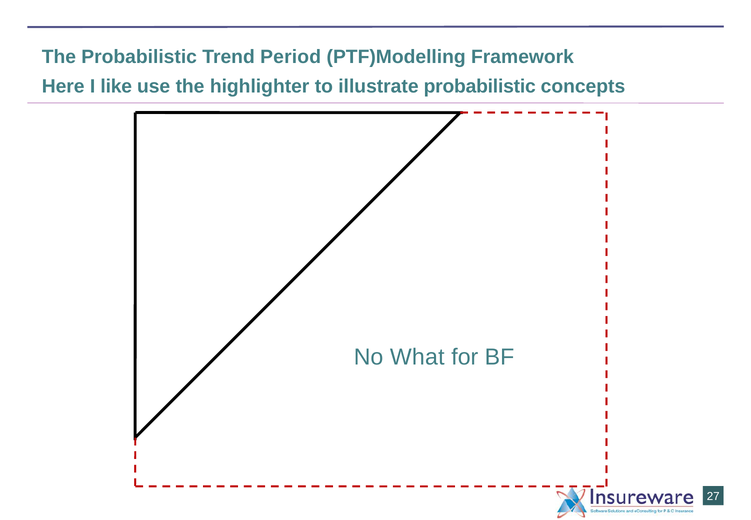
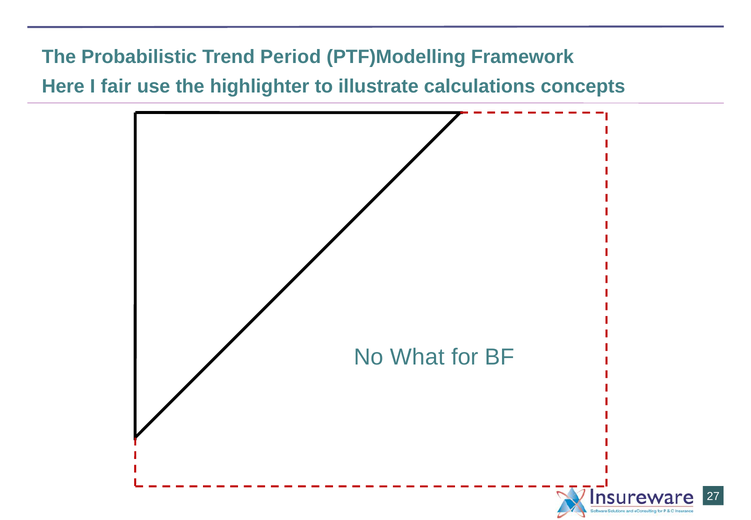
like: like -> fair (116, 87)
illustrate probabilistic: probabilistic -> calculations (480, 87)
